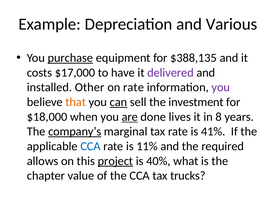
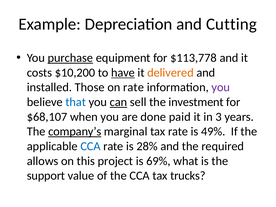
Various: Various -> Cutting (231, 24)
$388,135: $388,135 -> $113,778 (194, 58)
$17,000: $17,000 -> $10,200 (75, 73)
have underline: none -> present (123, 73)
delivered colour: purple -> orange (170, 73)
Other: Other -> Those (90, 87)
that colour: orange -> blue (76, 102)
$18,000: $18,000 -> $68,107 (47, 117)
are underline: present -> none (130, 117)
lives: lives -> paid (180, 117)
8: 8 -> 3 (219, 117)
41%: 41% -> 49% (213, 132)
11%: 11% -> 28% (147, 146)
project underline: present -> none (115, 161)
40%: 40% -> 69% (158, 161)
chapter: chapter -> support (46, 176)
